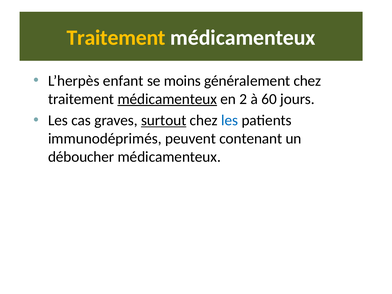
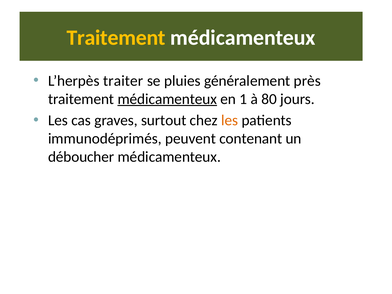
enfant: enfant -> traiter (123, 81)
moins: moins -> pluies (182, 81)
généralement chez: chez -> près (307, 81)
2: 2 -> 1 (243, 99)
60: 60 -> 80 (269, 99)
surtout underline: present -> none (164, 120)
les colour: blue -> orange (230, 120)
